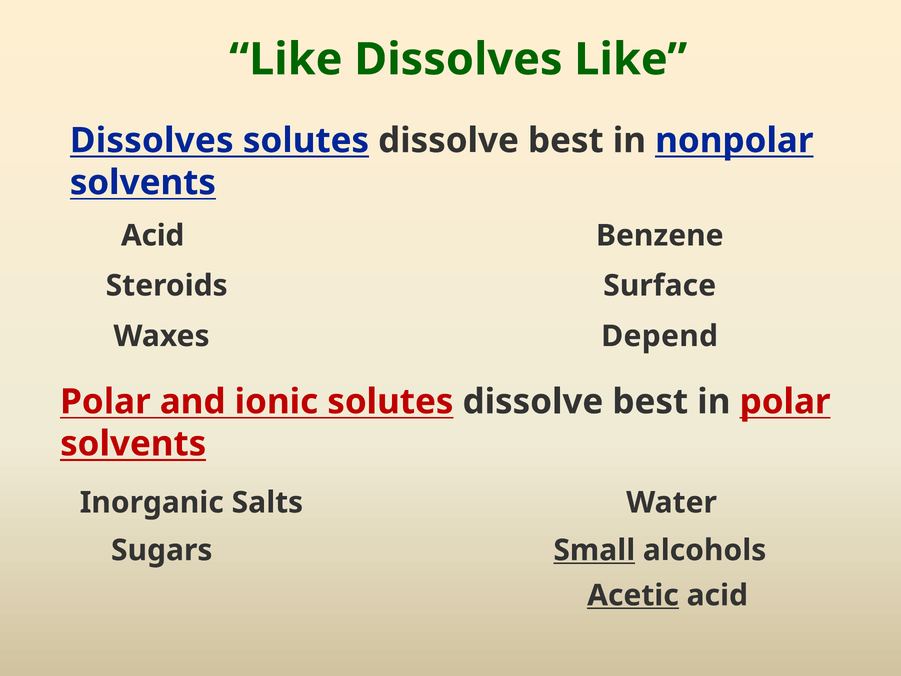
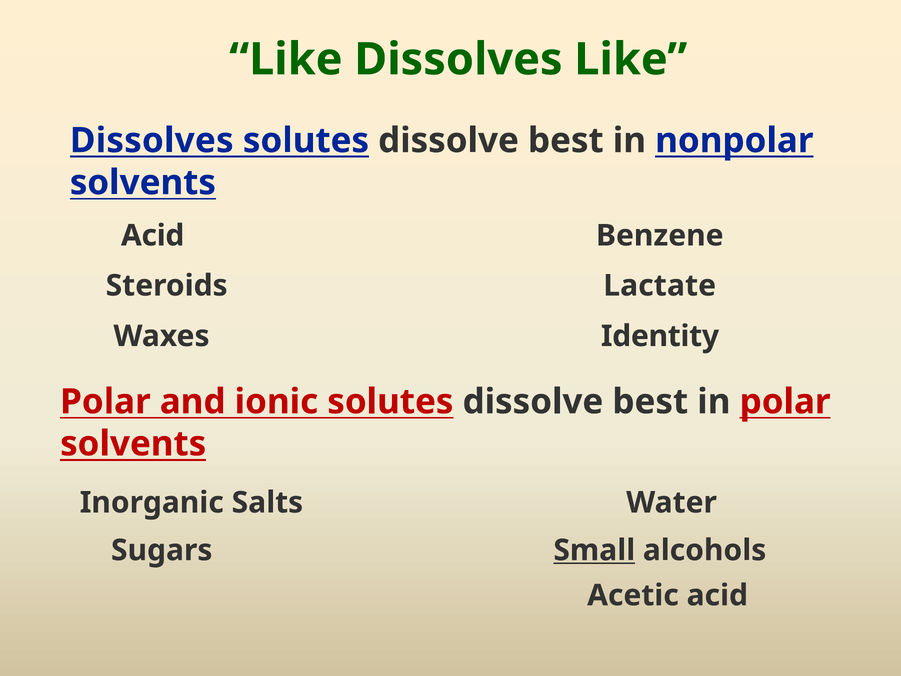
Surface: Surface -> Lactate (660, 286)
Depend: Depend -> Identity (660, 336)
Acetic underline: present -> none (633, 595)
